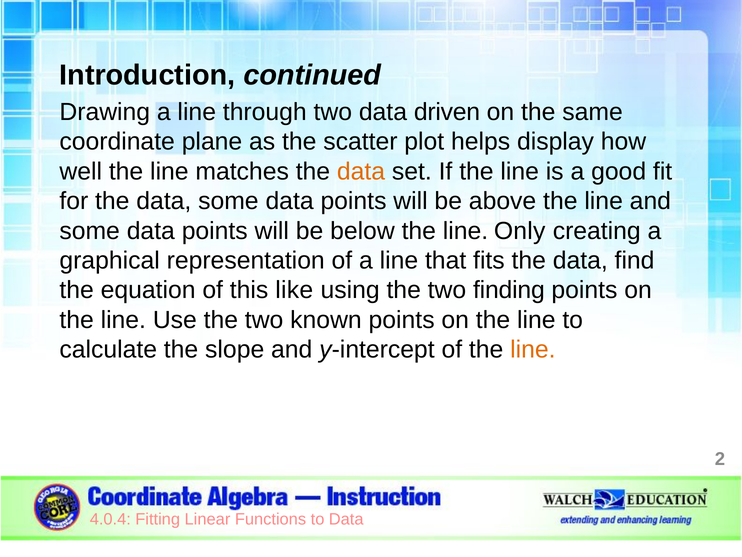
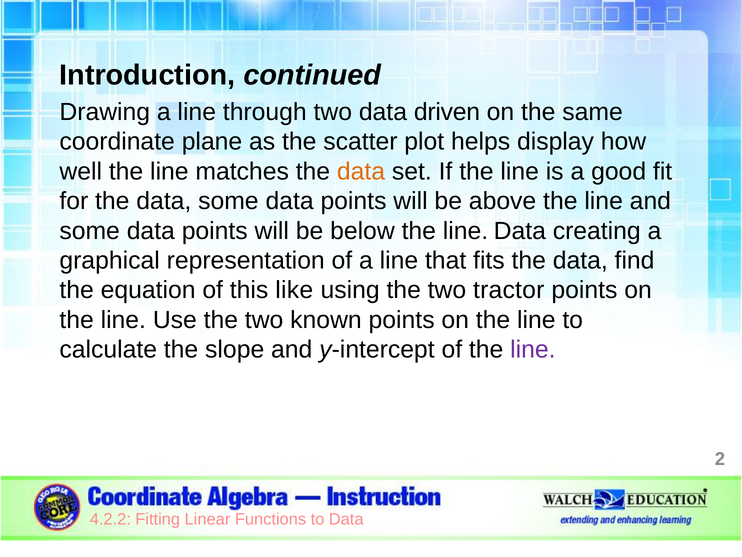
line Only: Only -> Data (520, 231)
finding: finding -> tractor (509, 290)
line colour: orange -> purple (533, 349)
4.0.4: 4.0.4 -> 4.2.2 (110, 519)
